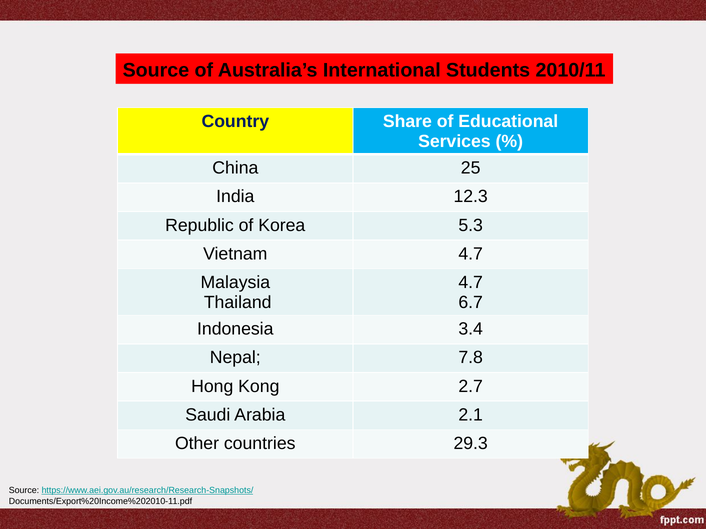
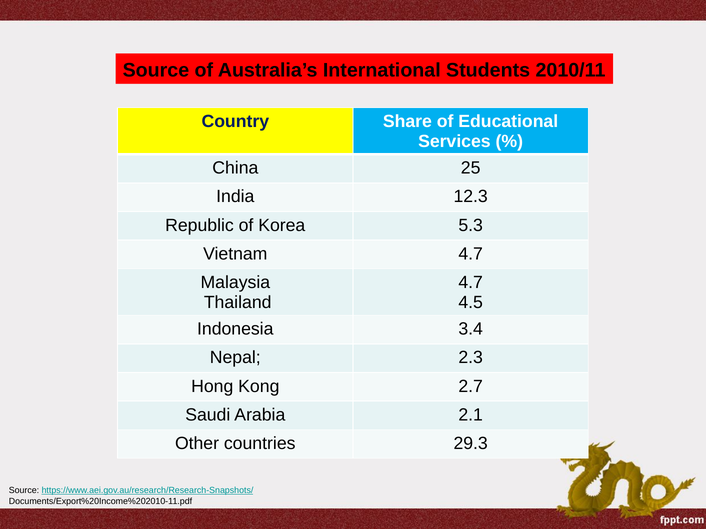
6.7: 6.7 -> 4.5 (471, 302)
7.8: 7.8 -> 2.3 (471, 358)
